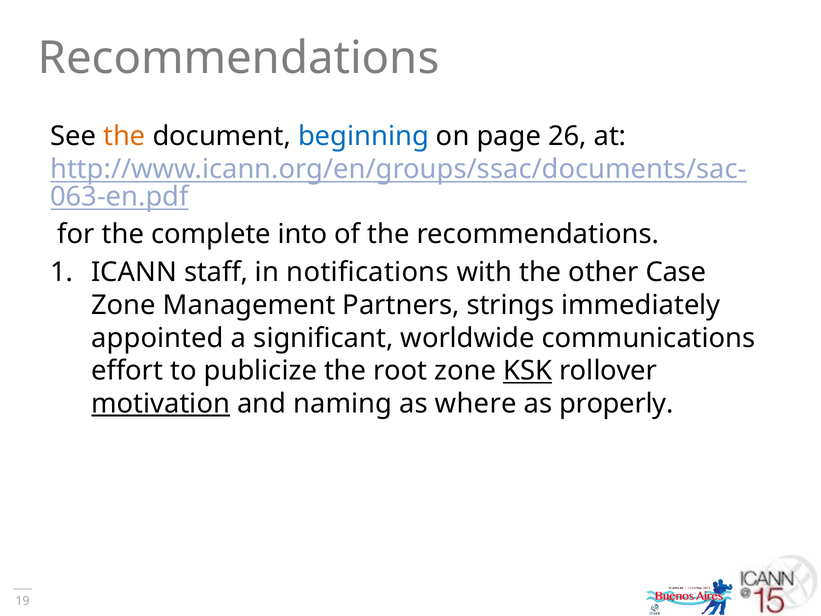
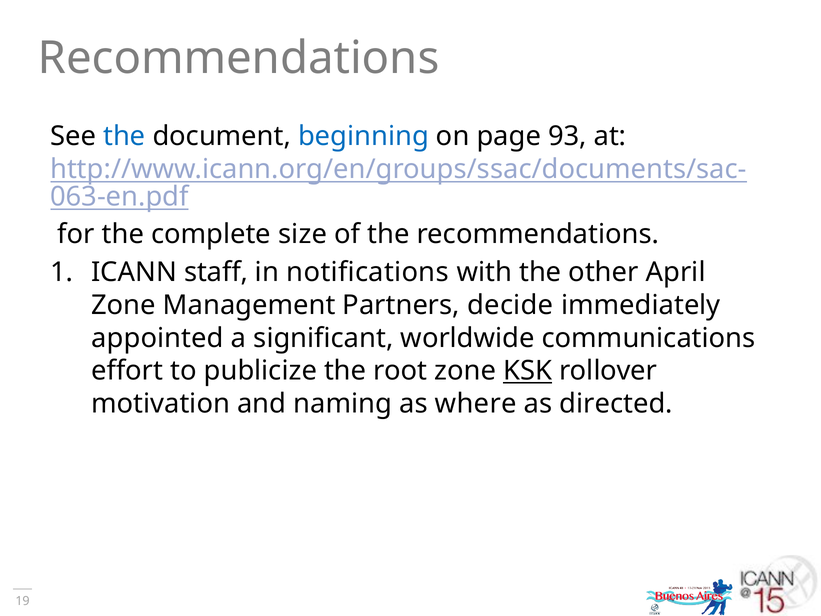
the colour: orange -> blue (124, 136)
26: 26 -> 93 (567, 136)
into: into -> size (303, 234)
Case: Case -> April (676, 272)
strings: strings -> decide (510, 305)
motivation underline: present -> none (161, 404)
properly: properly -> directed (616, 404)
